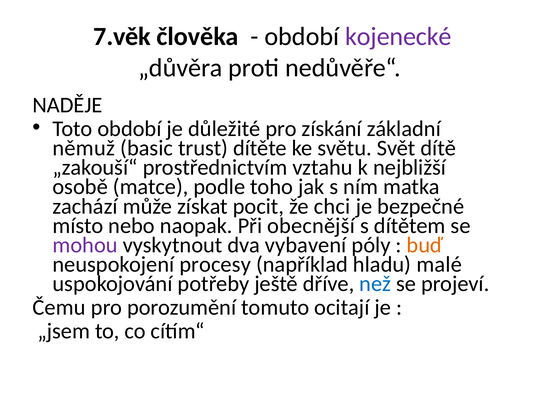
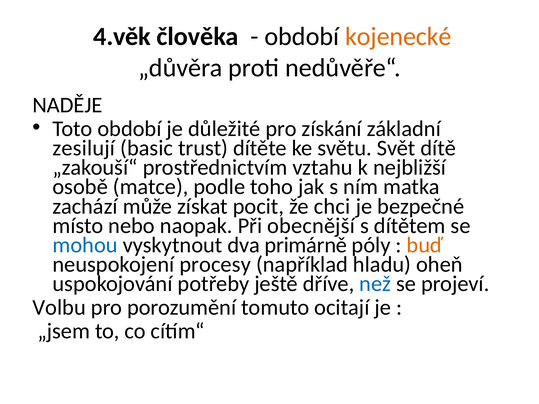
7.věk: 7.věk -> 4.věk (122, 36)
kojenecké colour: purple -> orange (398, 36)
němuž: němuž -> zesilují (84, 148)
mohou colour: purple -> blue (85, 245)
vybavení: vybavení -> primárně (306, 245)
malé: malé -> oheň (439, 265)
Čemu: Čemu -> Volbu (59, 308)
